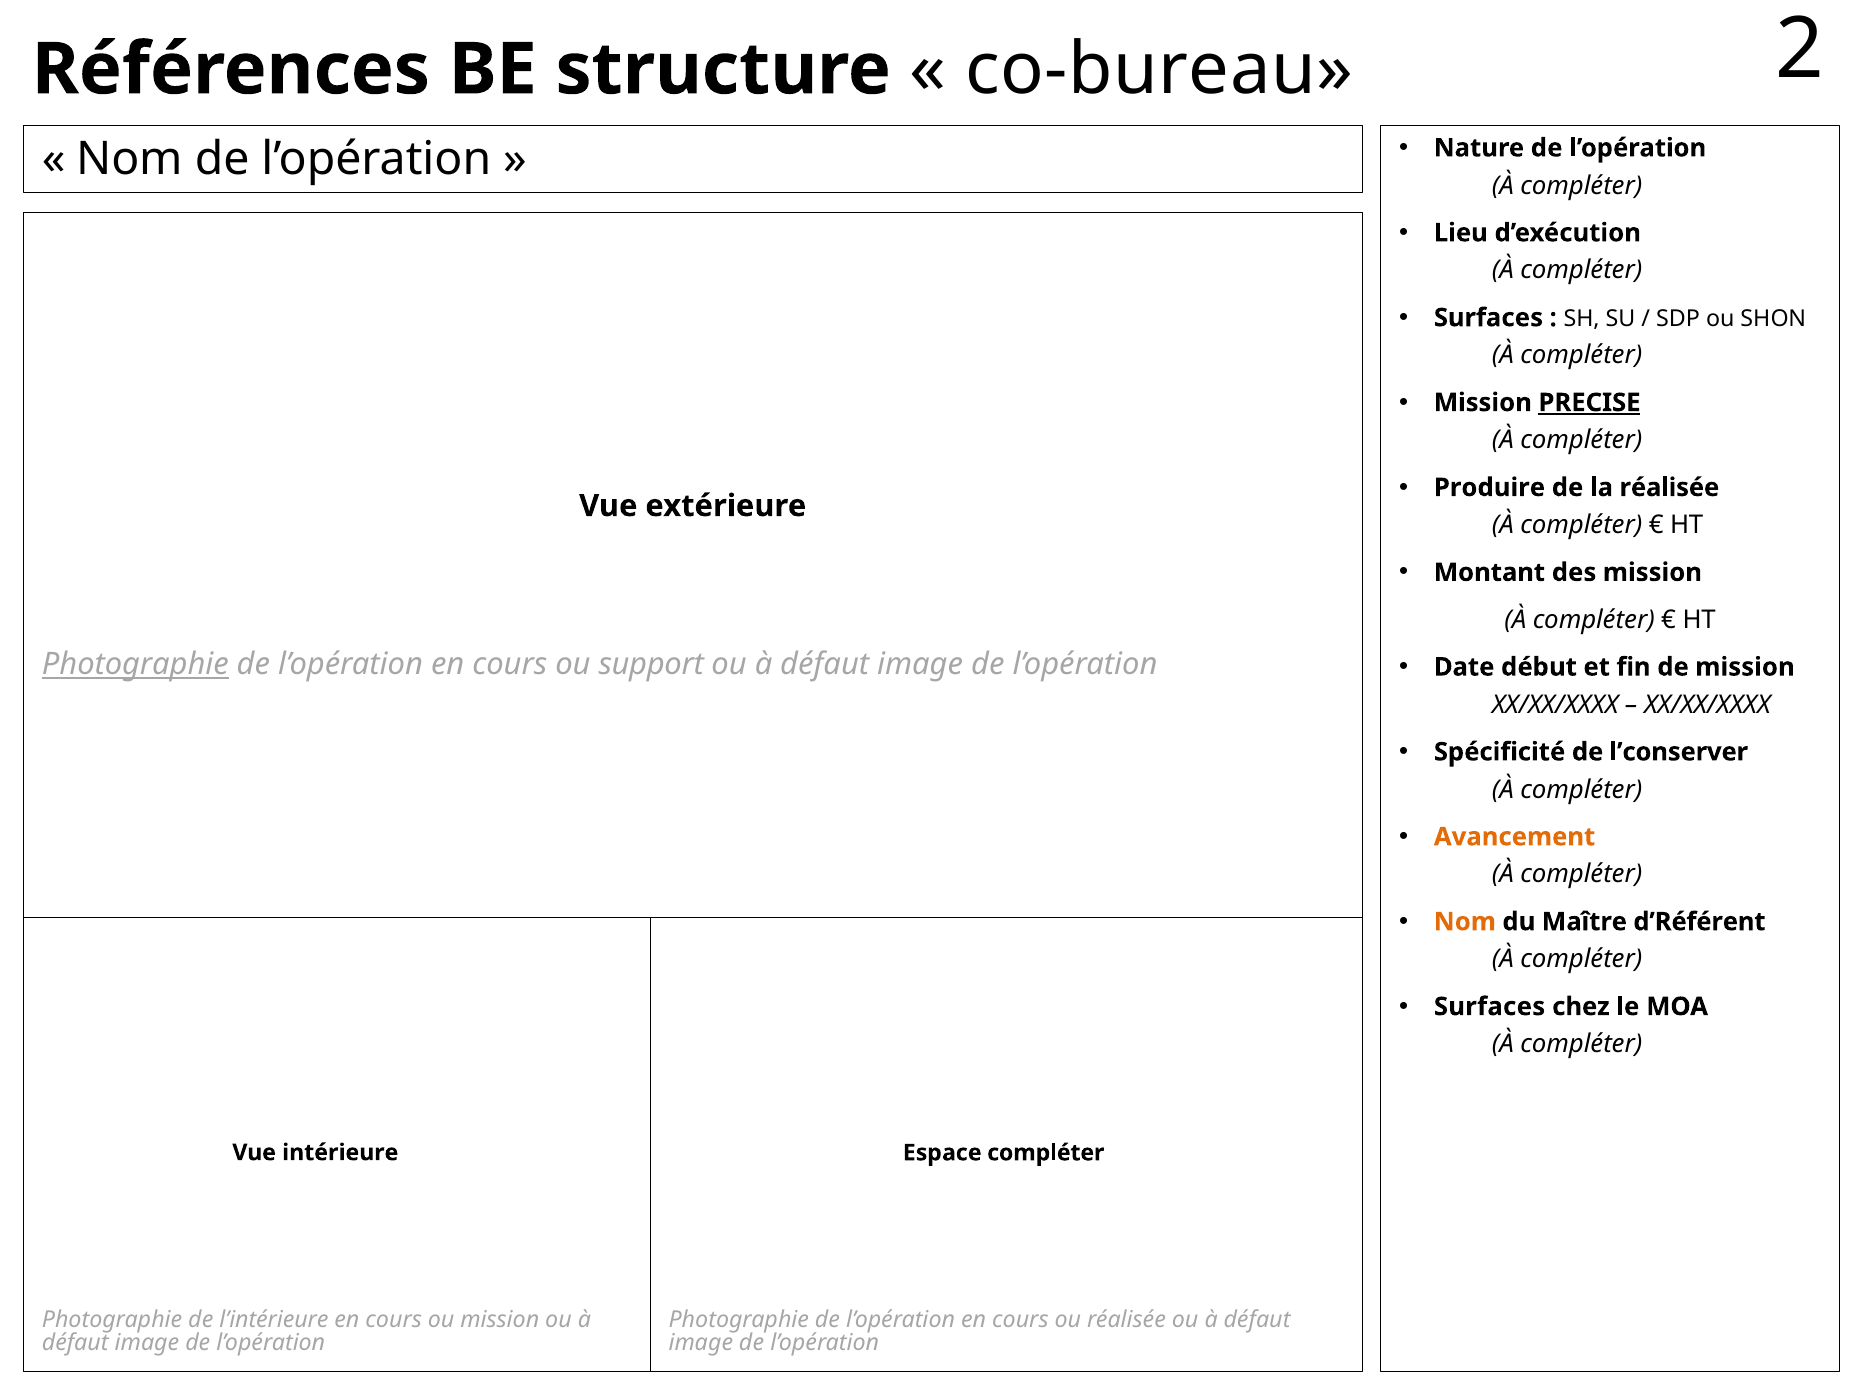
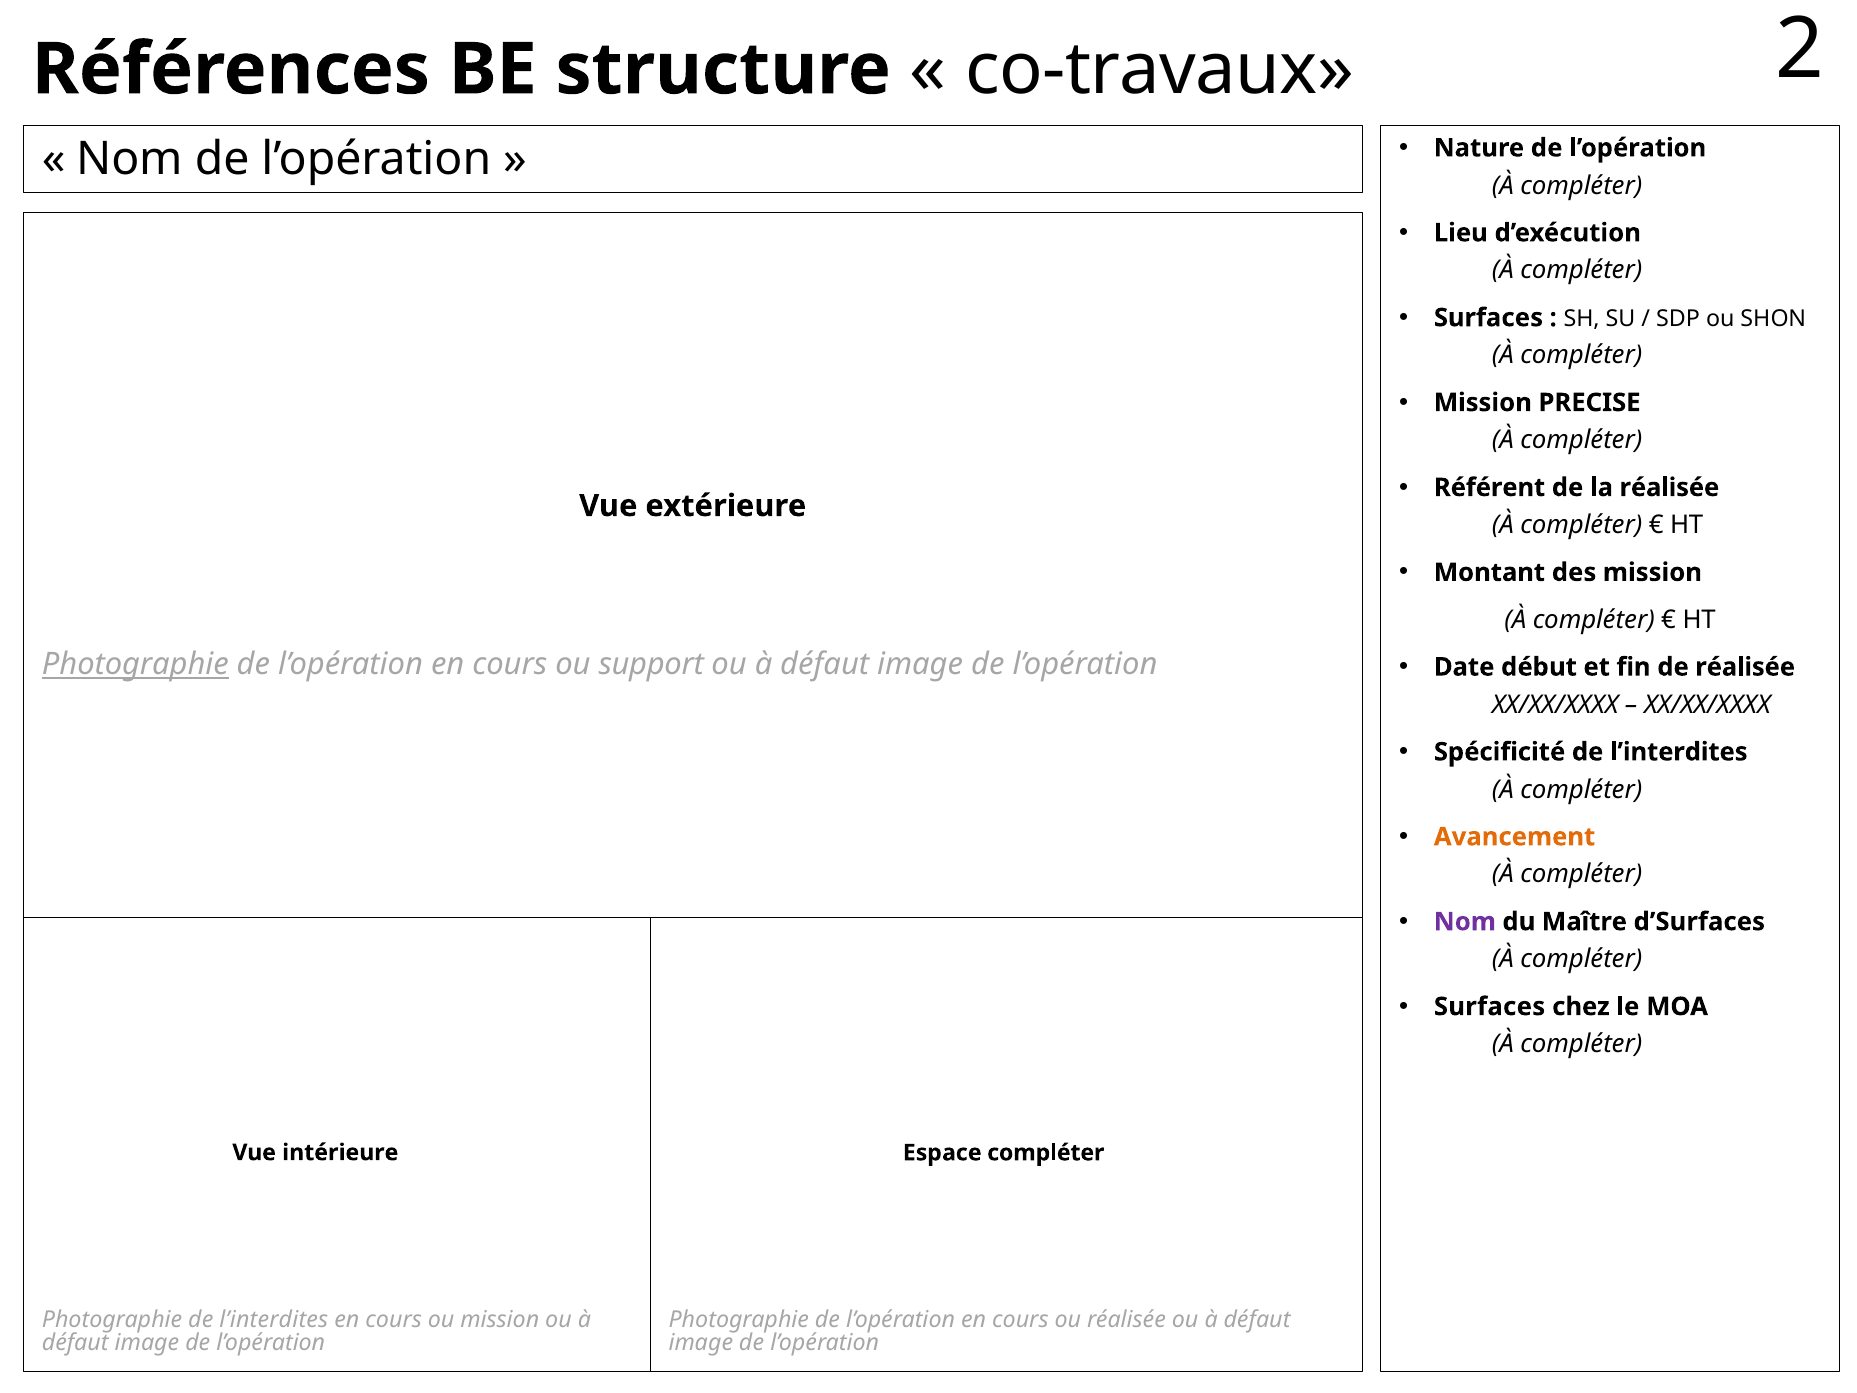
co-bureau: co-bureau -> co-travaux (1160, 70)
PRECISE underline: present -> none (1590, 403)
Produire: Produire -> Référent (1490, 487)
de mission: mission -> réalisée (1745, 667)
Spécificité de l’conserver: l’conserver -> l’interdites (1679, 752)
Nom colour: orange -> purple (1465, 922)
d’Référent: d’Référent -> d’Surfaces (1699, 922)
Photographie de l’intérieure: l’intérieure -> l’interdites (274, 1320)
